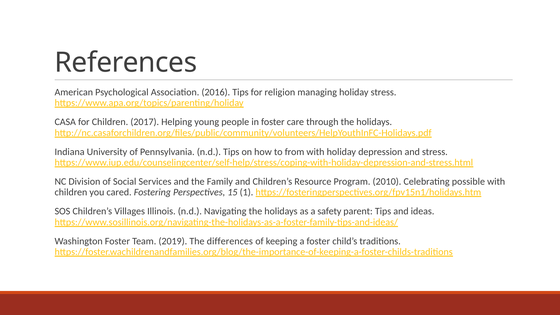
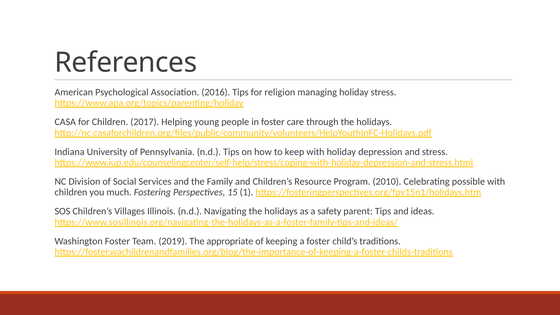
from: from -> keep (295, 152)
cared: cared -> much (119, 192)
differences: differences -> appropriate (230, 241)
